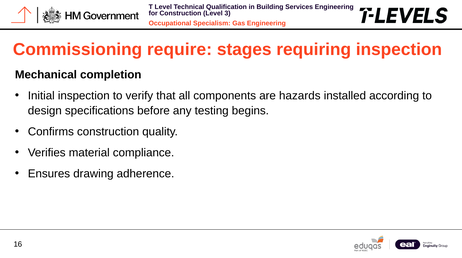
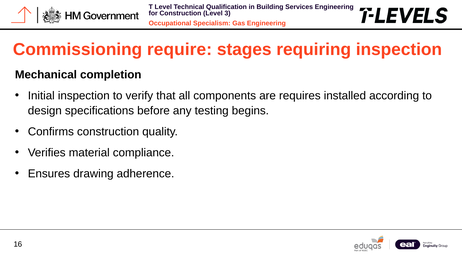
hazards: hazards -> requires (300, 96)
